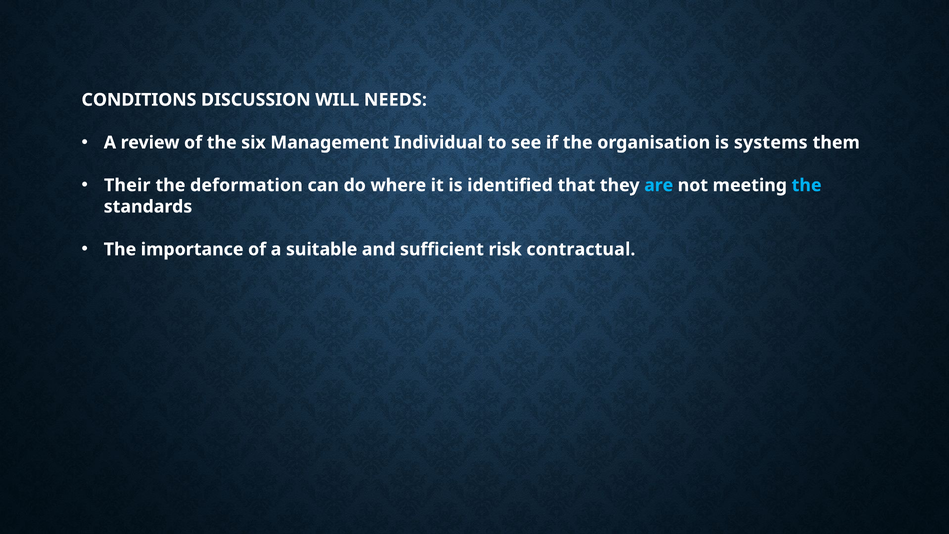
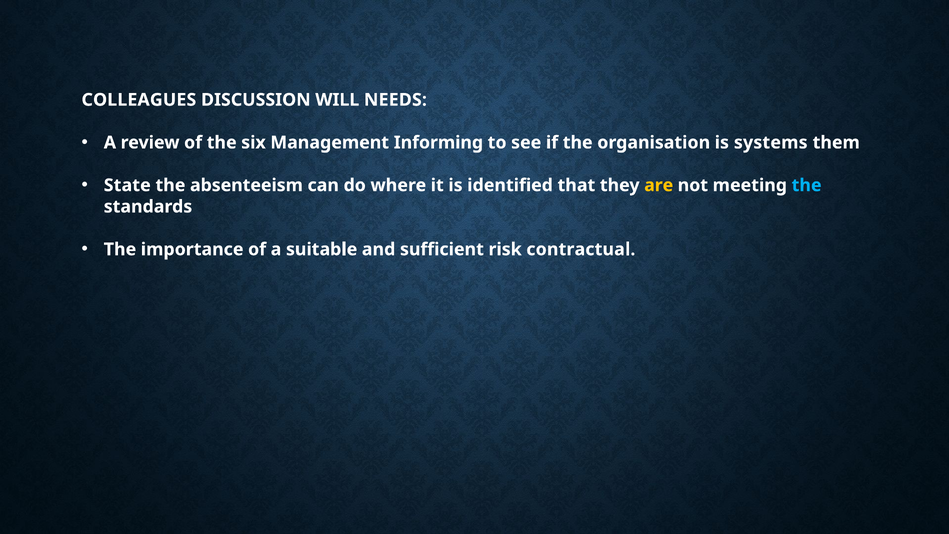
CONDITIONS: CONDITIONS -> COLLEAGUES (139, 100)
Individual: Individual -> Informing (438, 143)
Their: Their -> State (127, 185)
deformation: deformation -> absenteeism (246, 185)
are colour: light blue -> yellow (659, 185)
